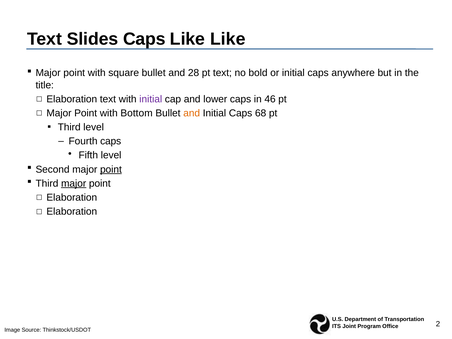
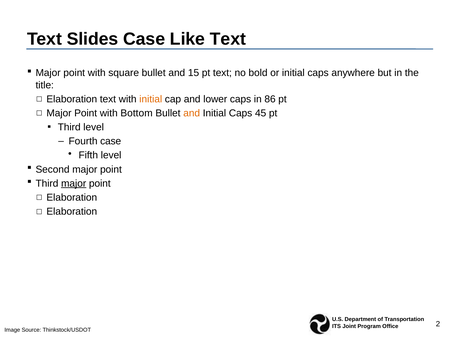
Slides Caps: Caps -> Case (144, 39)
Like Like: Like -> Text (228, 39)
28: 28 -> 15 (194, 73)
initial colour: purple -> orange (151, 99)
46: 46 -> 86 (270, 99)
68: 68 -> 45 (261, 113)
Fourth caps: caps -> case (111, 141)
point underline: present -> none (111, 169)
